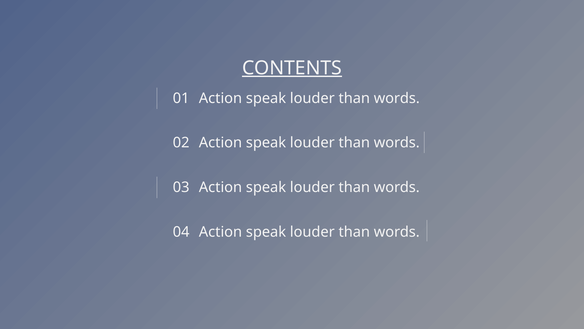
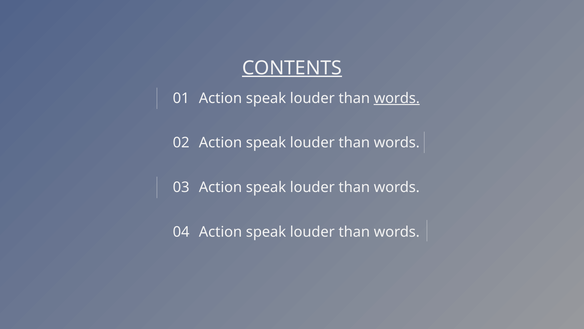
words underline: none -> present (397, 98)
